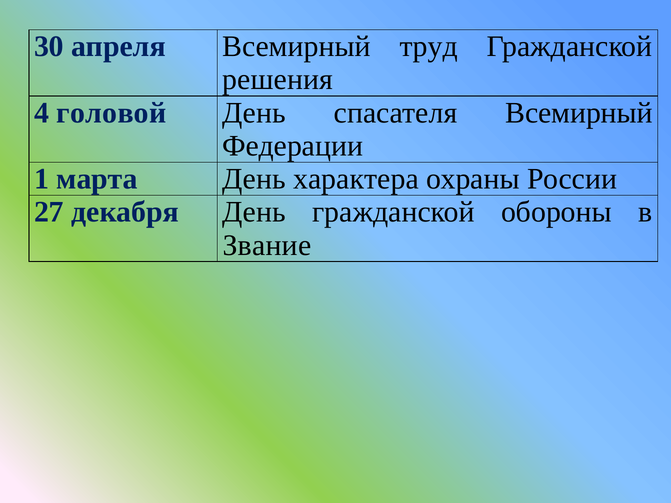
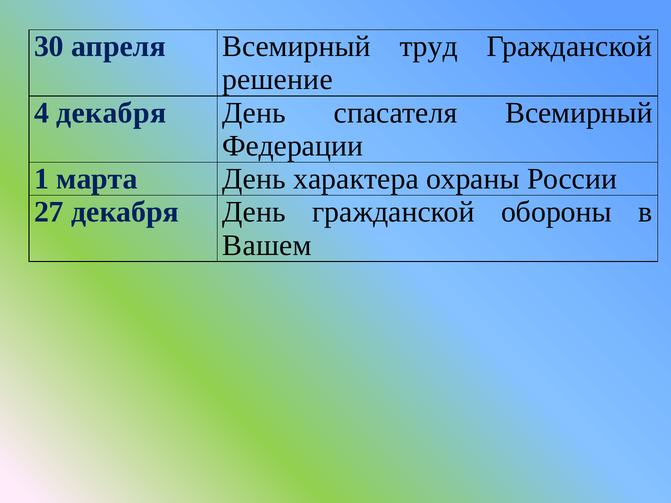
решения: решения -> решение (278, 80)
4 головой: головой -> декабря (111, 113)
Звание: Звание -> Вашем (267, 245)
